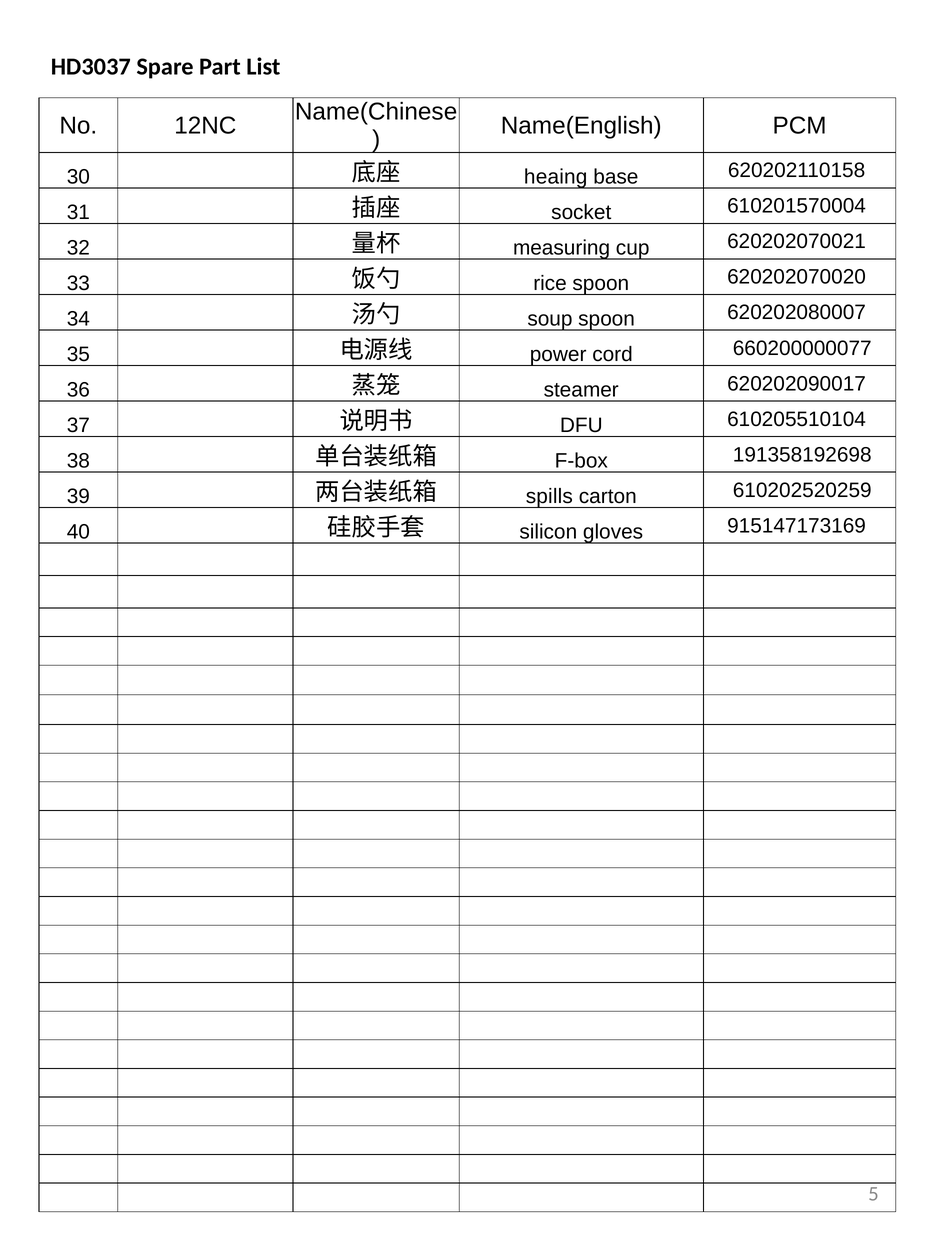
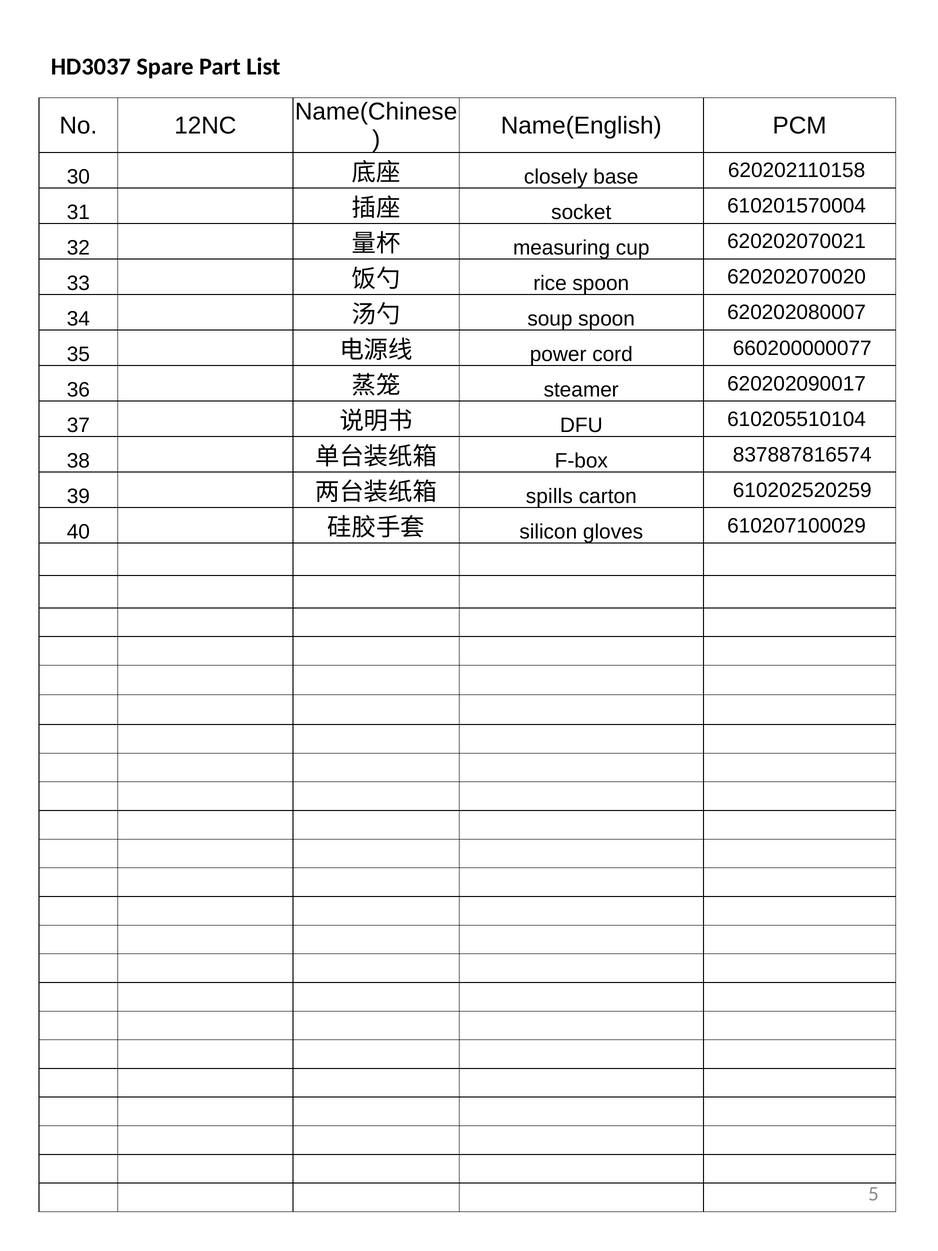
heaing: heaing -> closely (556, 177)
191358192698: 191358192698 -> 837887816574 (802, 455)
915147173169: 915147173169 -> 610207100029 (797, 526)
